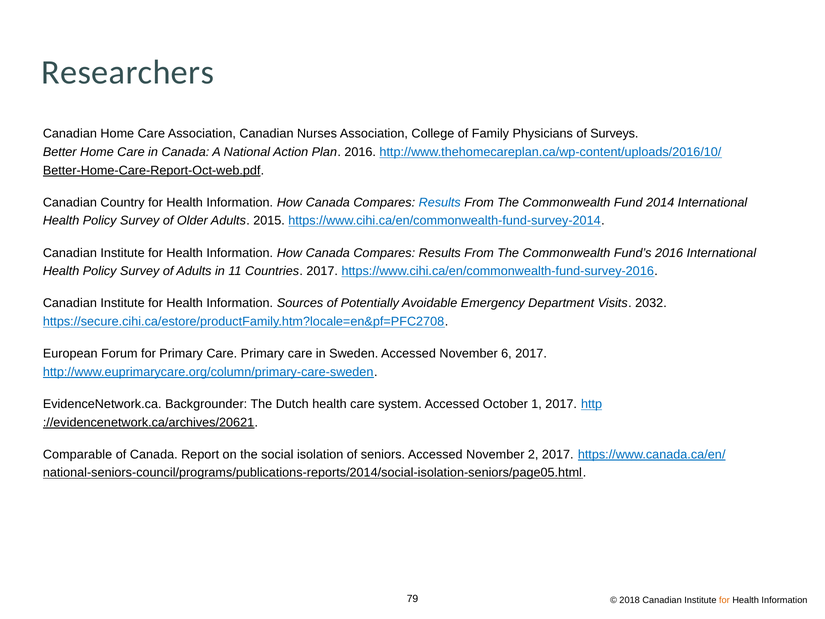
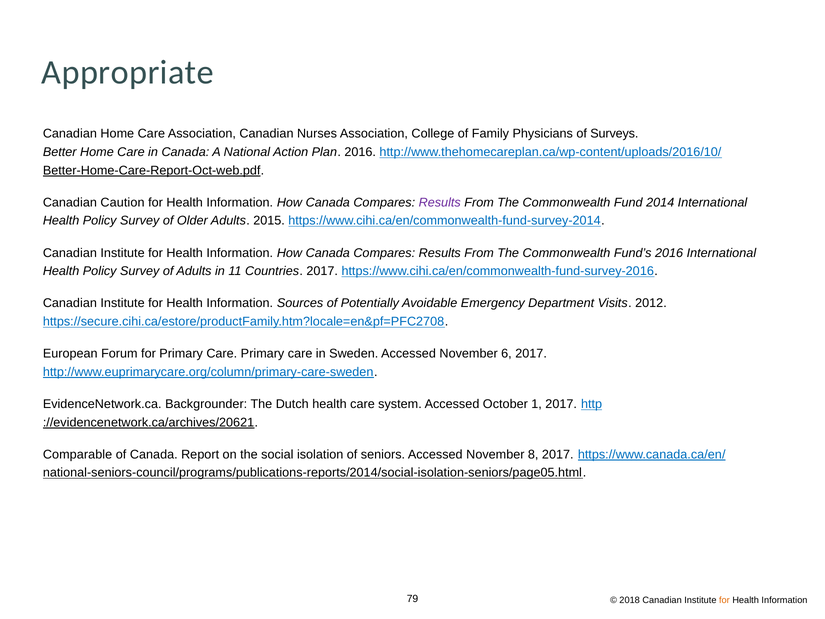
Researchers: Researchers -> Appropriate (128, 73)
Country: Country -> Caution (122, 202)
Results colour: blue -> purple (440, 202)
2032: 2032 -> 2012 (651, 303)
2: 2 -> 8 (533, 454)
